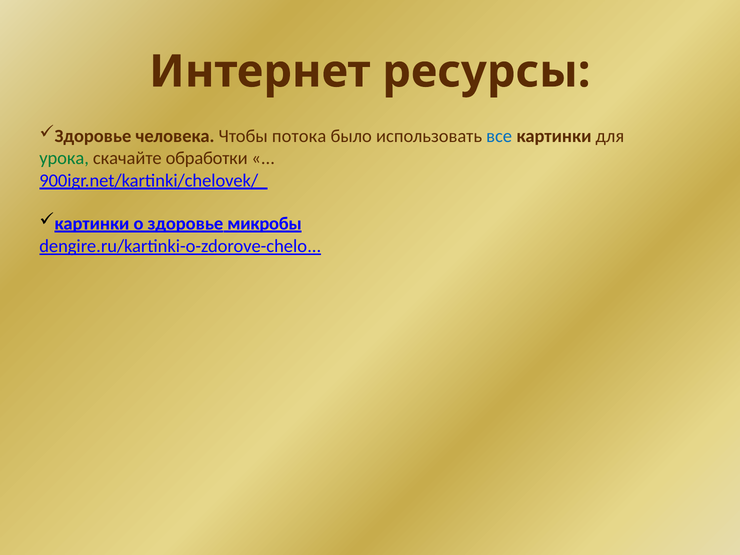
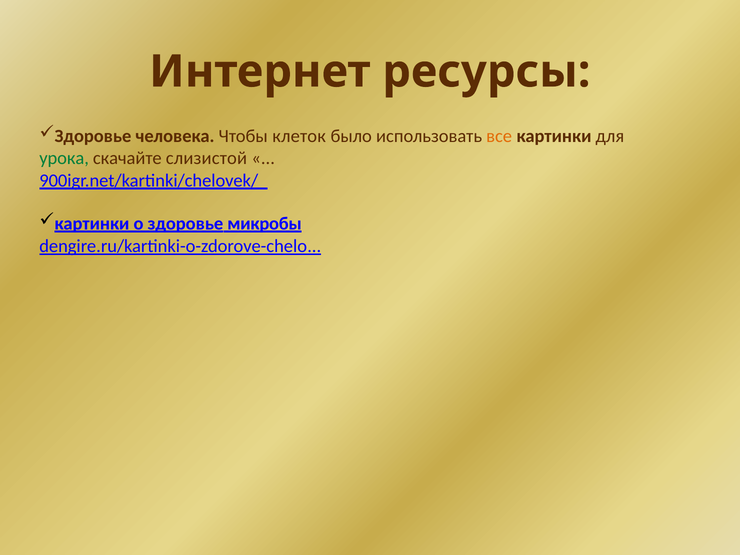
потока: потока -> клеток (299, 136)
все colour: blue -> orange (499, 136)
обработки: обработки -> слизистой (206, 158)
